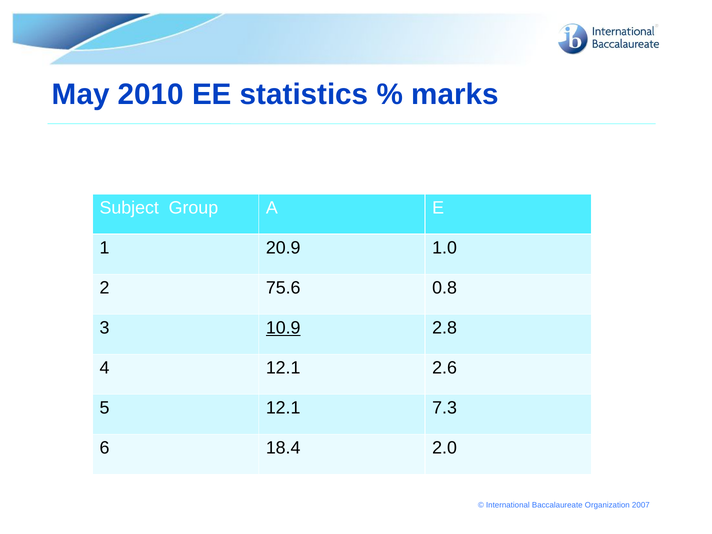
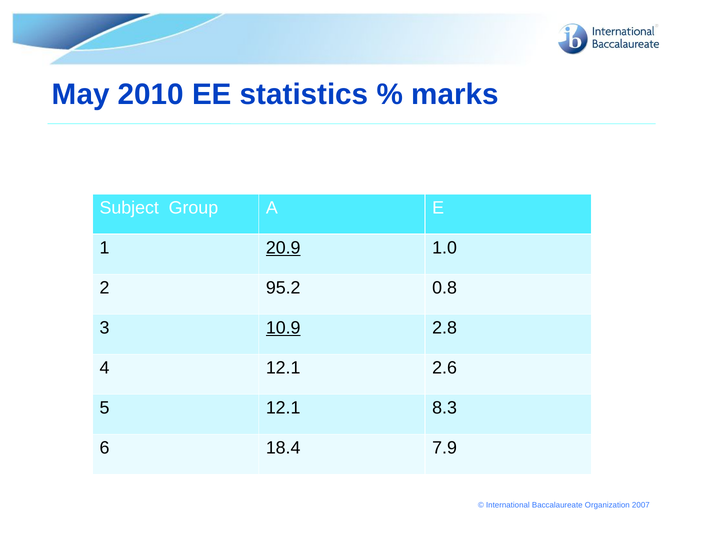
20.9 underline: none -> present (283, 248)
75.6: 75.6 -> 95.2 (283, 288)
7.3: 7.3 -> 8.3 (445, 408)
2.0: 2.0 -> 7.9 (445, 448)
